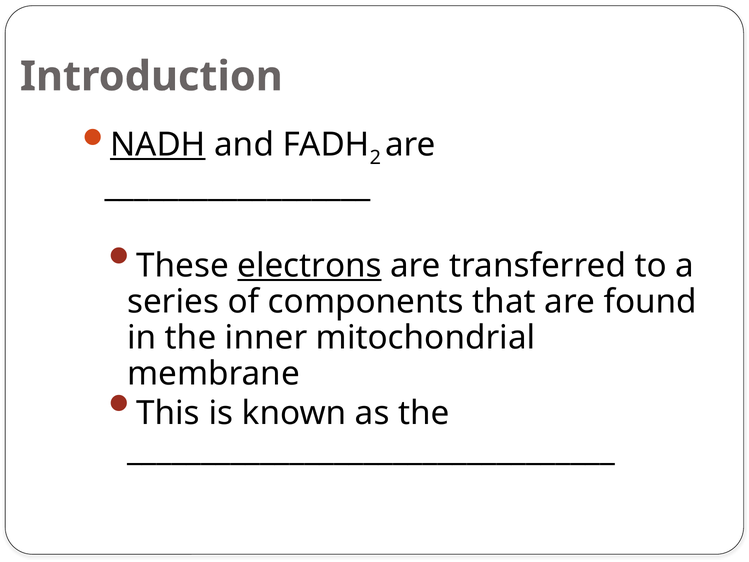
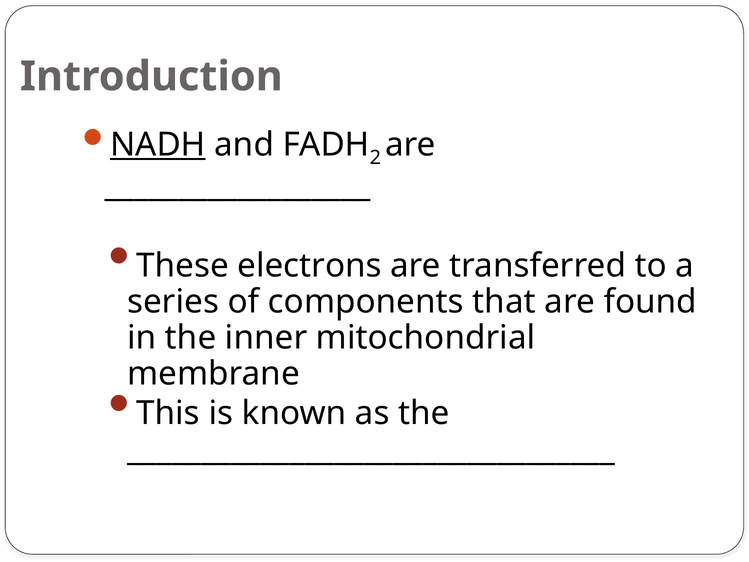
electrons underline: present -> none (310, 265)
